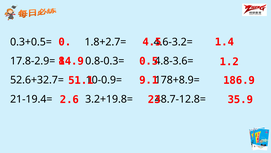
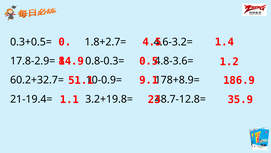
52.6+32.7=: 52.6+32.7= -> 60.2+32.7= (37, 80)
2.6: 2.6 -> 1.1 (69, 99)
